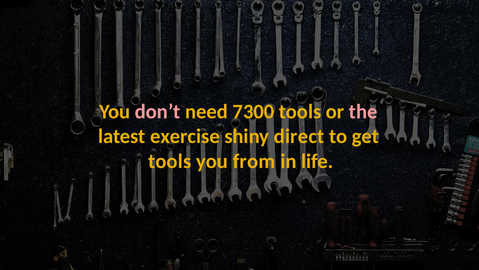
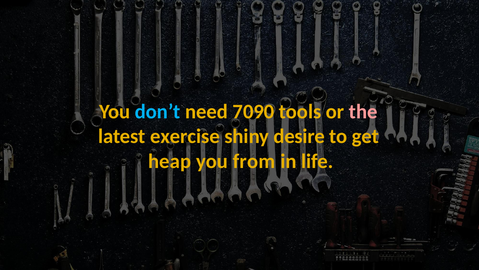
don’t colour: pink -> light blue (158, 111)
7300: 7300 -> 7090 (253, 111)
direct: direct -> desire (299, 136)
tools: tools -> heap (170, 161)
